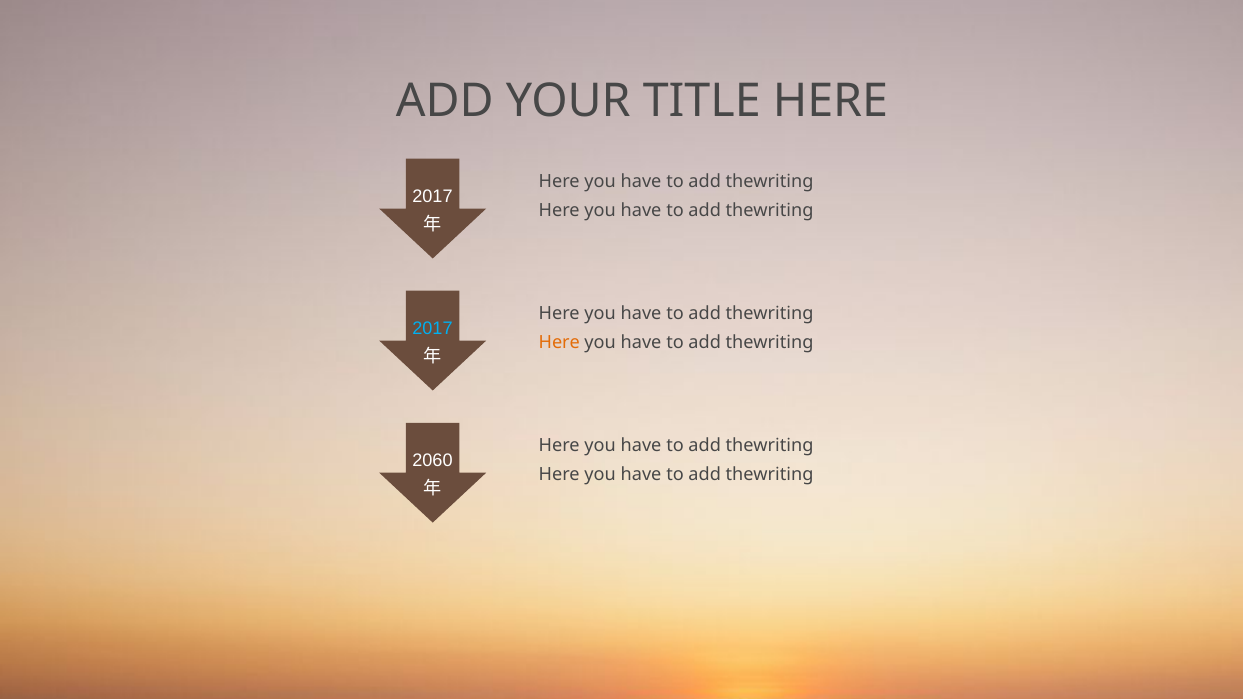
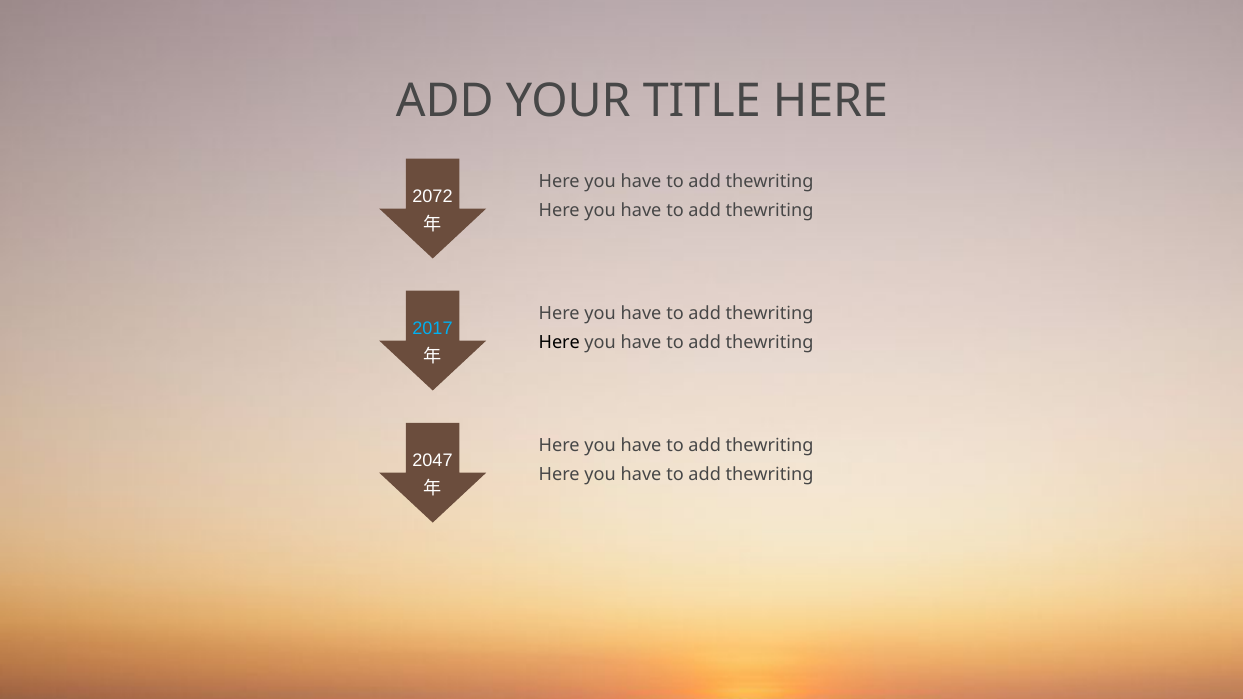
2017: 2017 -> 2072 (432, 197)
Here colour: orange -> black (559, 342)
2060: 2060 -> 2047 (432, 461)
